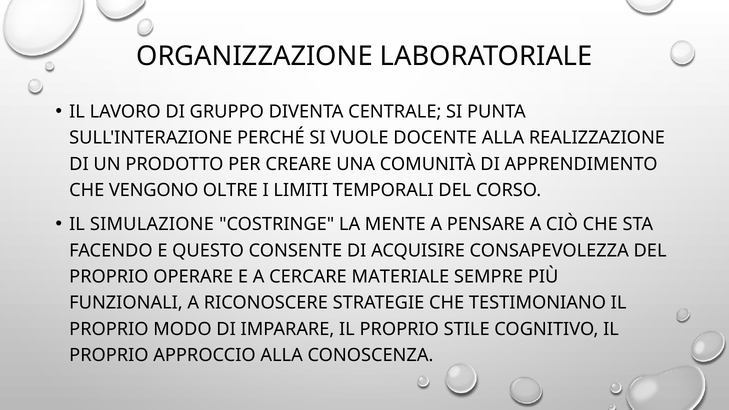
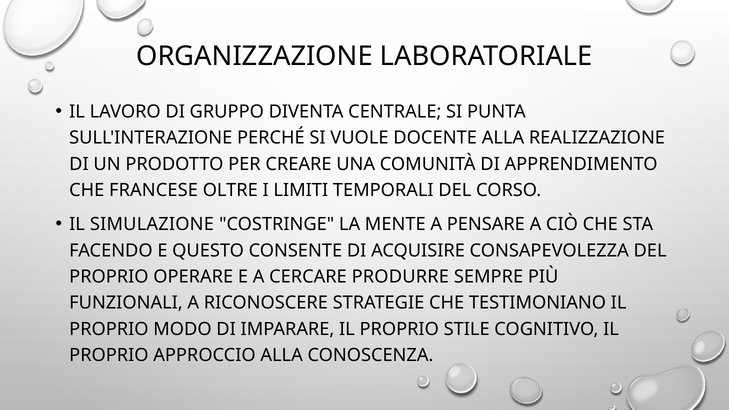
VENGONO: VENGONO -> FRANCESE (154, 190)
MATERIALE: MATERIALE -> PRODURRE (400, 277)
